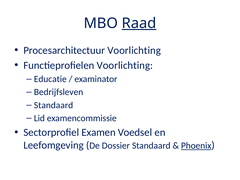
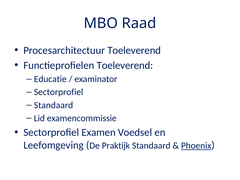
Raad underline: present -> none (139, 23)
Procesarchitectuur Voorlichting: Voorlichting -> Toeleverend (134, 50)
Functieprofielen Voorlichting: Voorlichting -> Toeleverend (125, 65)
Bedrijfsleven: Bedrijfsleven -> Sectorprofiel (59, 92)
Dossier: Dossier -> Praktijk (116, 146)
